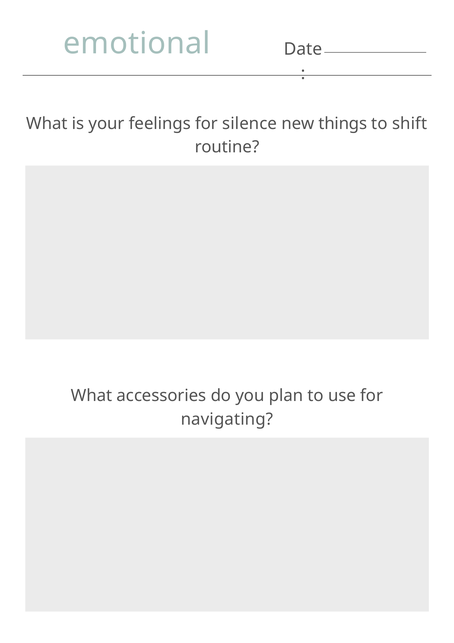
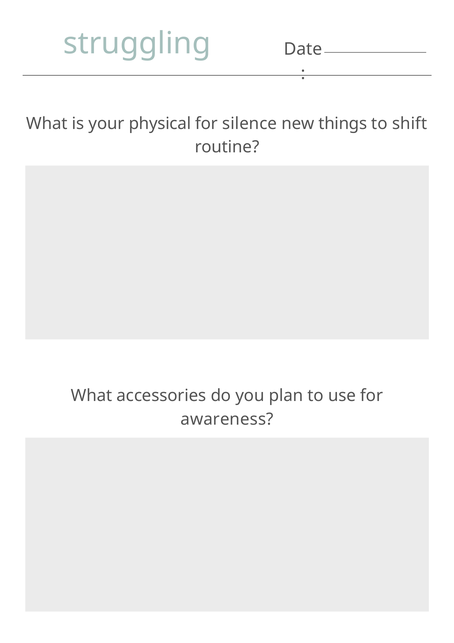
emotional: emotional -> struggling (137, 43)
feelings: feelings -> physical (160, 123)
navigating: navigating -> awareness (227, 419)
